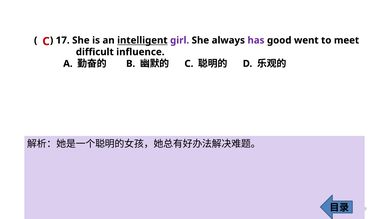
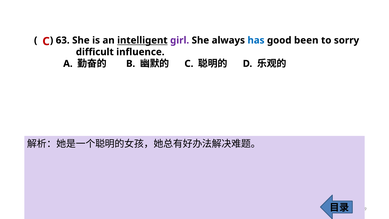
17: 17 -> 63 (63, 40)
has colour: purple -> blue (256, 40)
went: went -> been (306, 40)
meet: meet -> sorry (347, 40)
